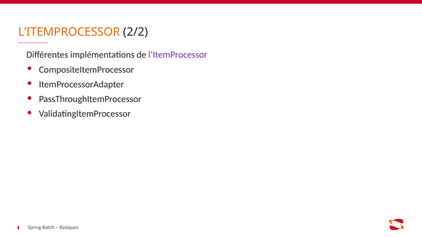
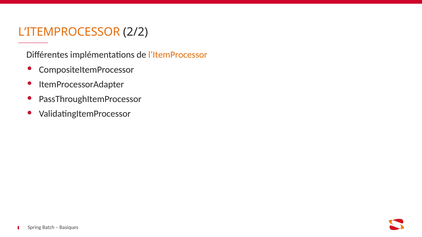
l’ItemProcessor colour: purple -> orange (178, 55)
